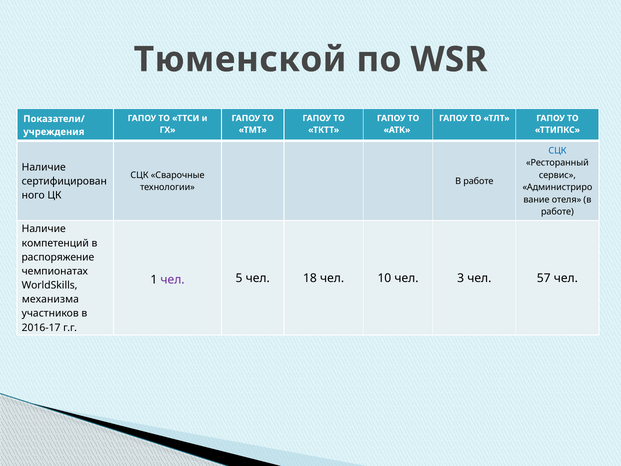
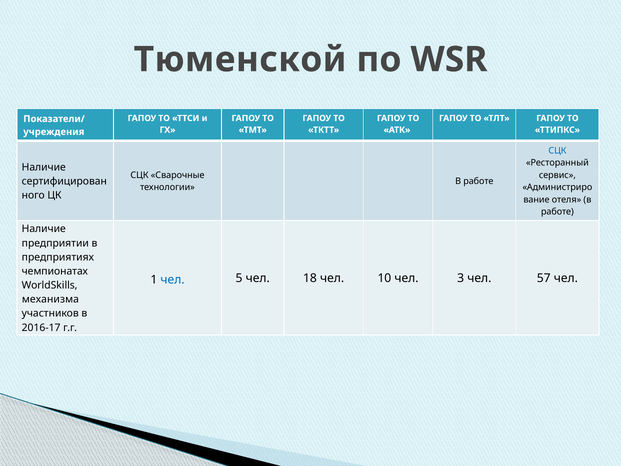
компетенций: компетенций -> предприятии (55, 243)
распоряжение: распоряжение -> предприятиях (58, 257)
чел colour: purple -> blue (173, 279)
